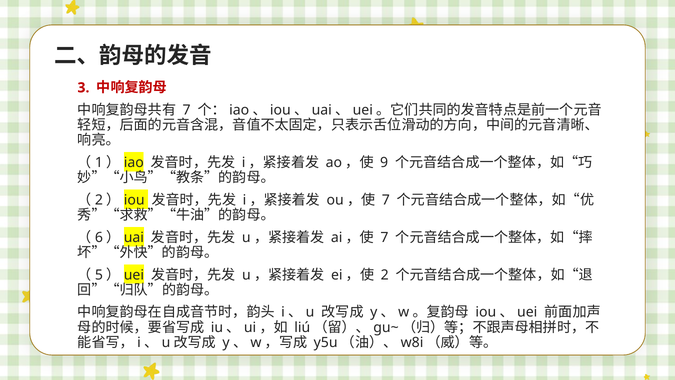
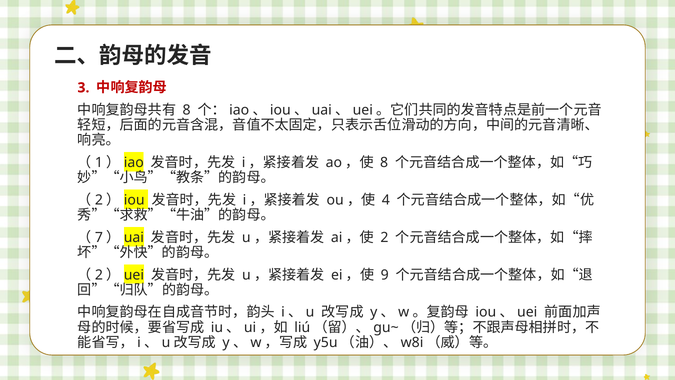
7: 7 -> 8 (187, 110)
9: 9 -> 8 (384, 162)
7: 7 -> 4 (386, 200)
6: 6 -> 7 (99, 237)
7: 7 -> 2 (385, 237)
5: 5 -> 2 (99, 275)
2: 2 -> 9 (385, 275)
